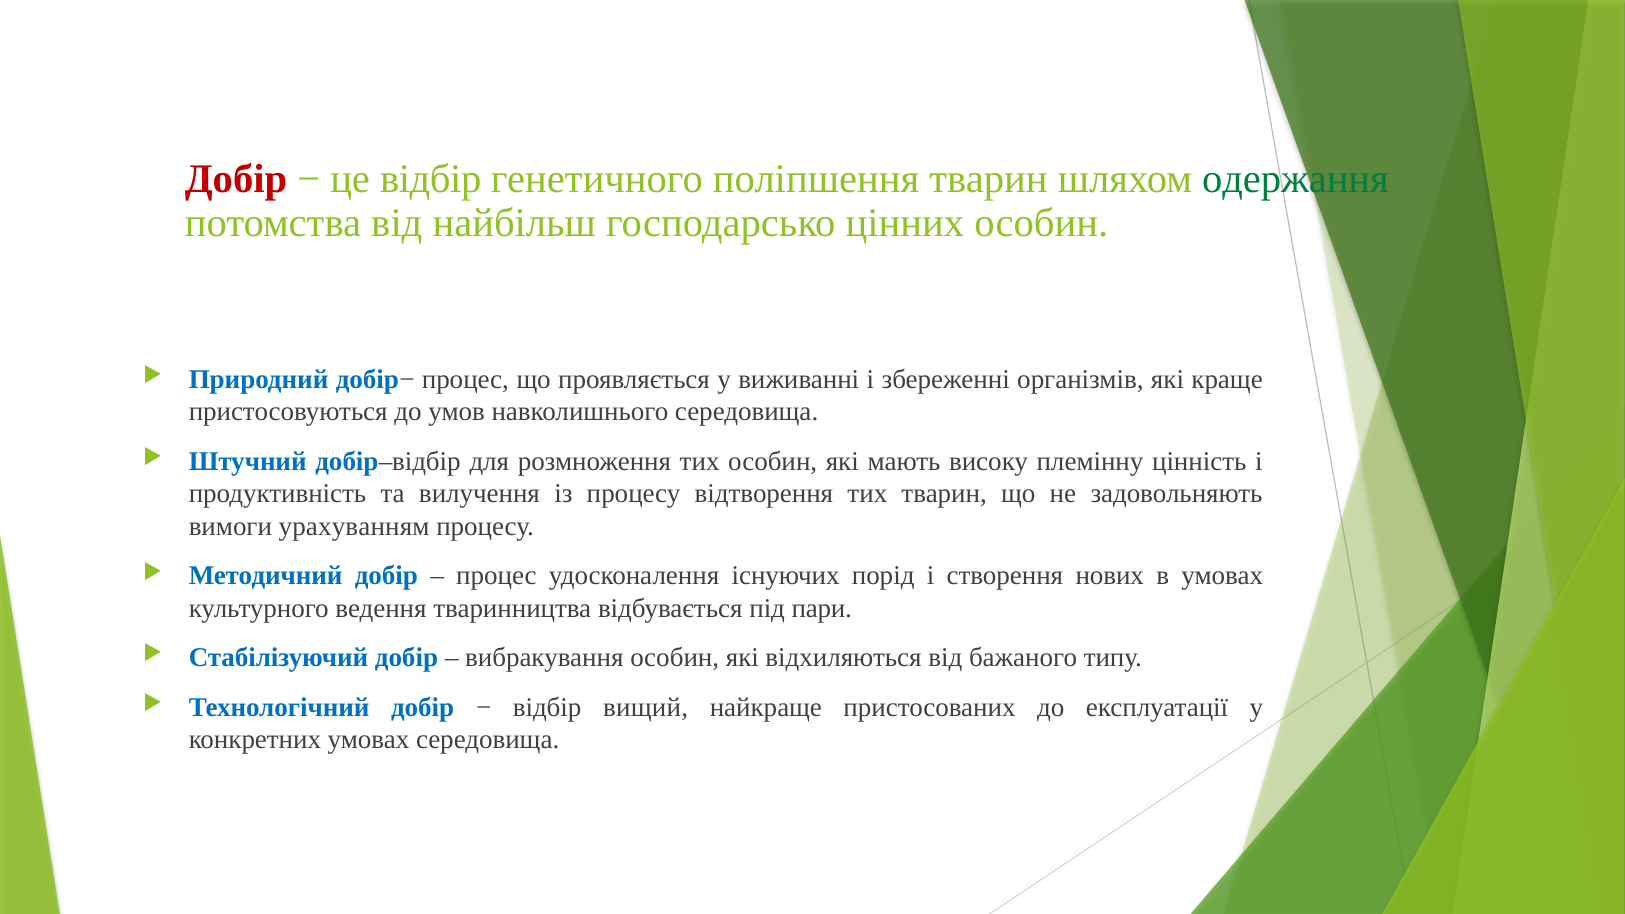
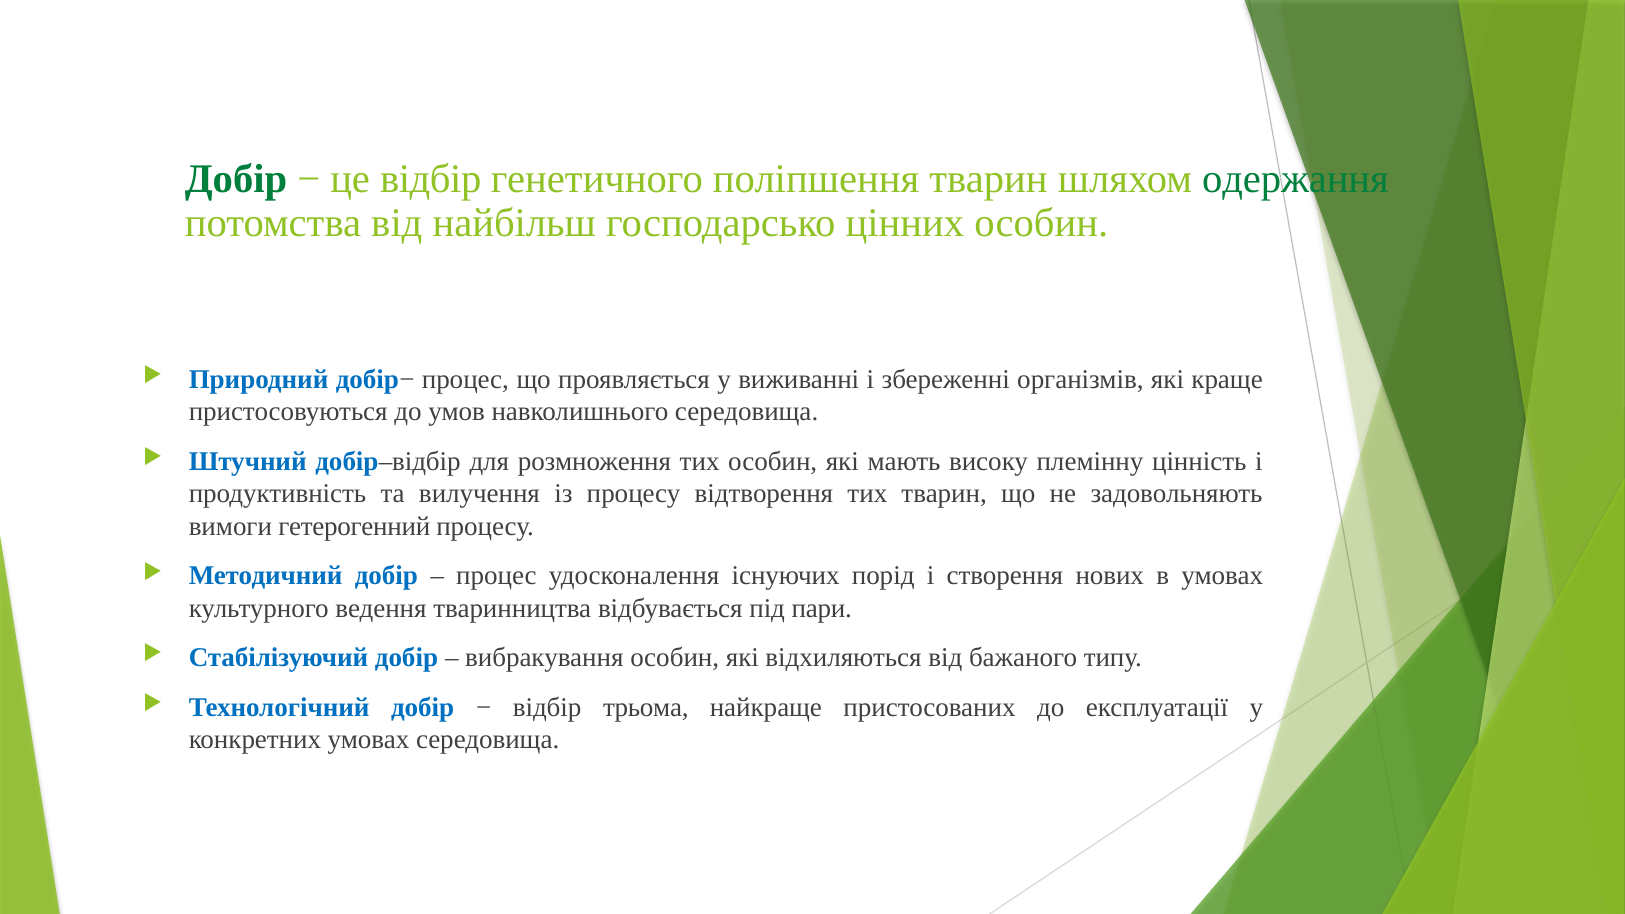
Добір colour: red -> green (236, 179)
урахуванням: урахуванням -> гетерогенний (354, 526)
вищий: вищий -> трьома (646, 707)
